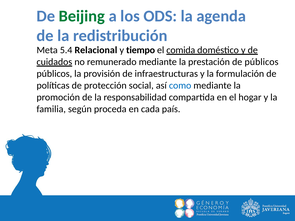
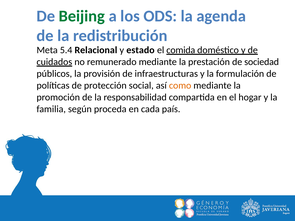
tiempo: tiempo -> estado (140, 50)
de públicos: públicos -> sociedad (262, 62)
como colour: blue -> orange (180, 86)
